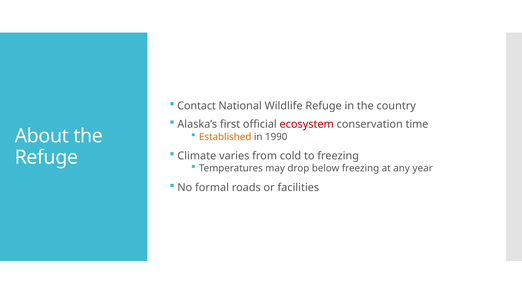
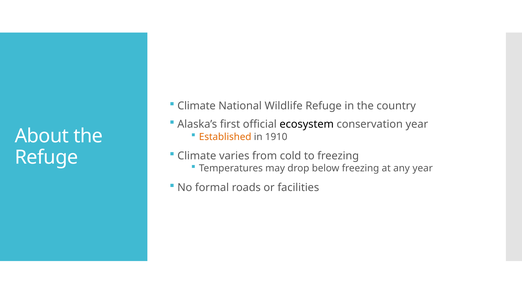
Contact: Contact -> Climate (197, 106)
ecosystem colour: red -> black (307, 124)
conservation time: time -> year (417, 124)
1990: 1990 -> 1910 (276, 137)
